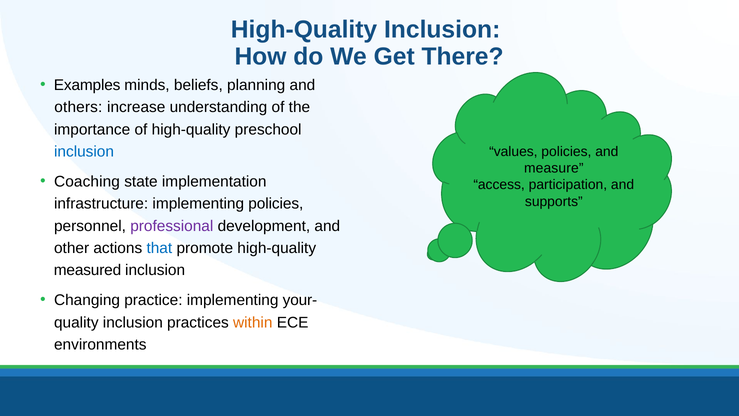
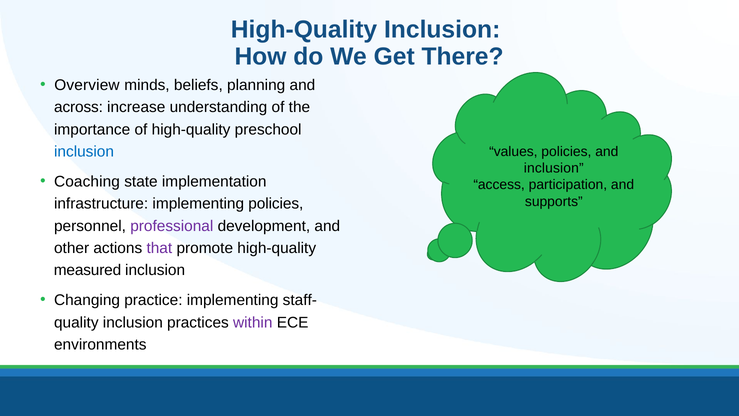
Examples: Examples -> Overview (87, 85)
others: others -> across (79, 107)
measure: measure -> inclusion (554, 168)
that colour: blue -> purple (159, 248)
your-: your- -> staff- (300, 300)
within colour: orange -> purple (253, 322)
